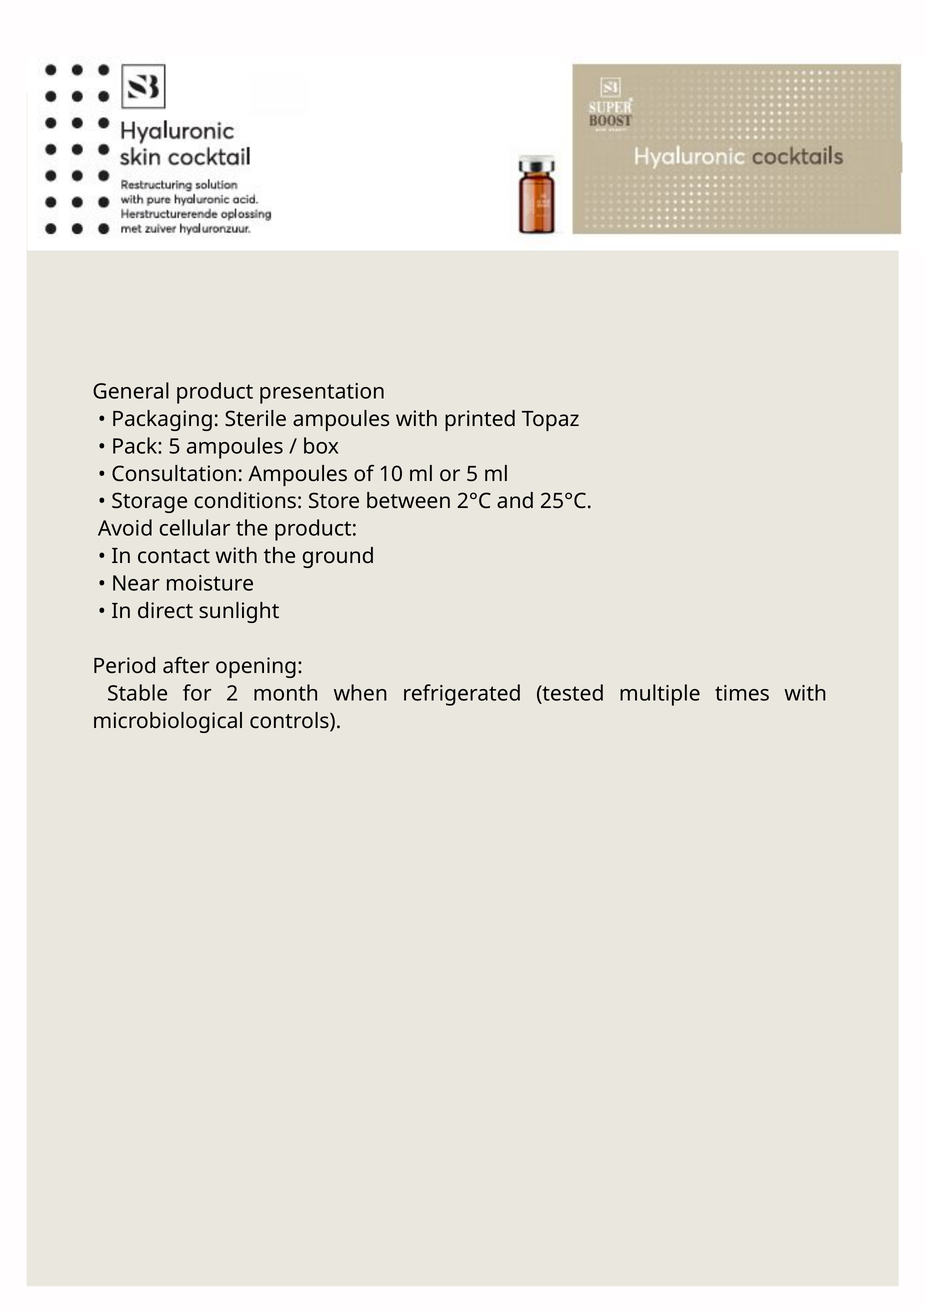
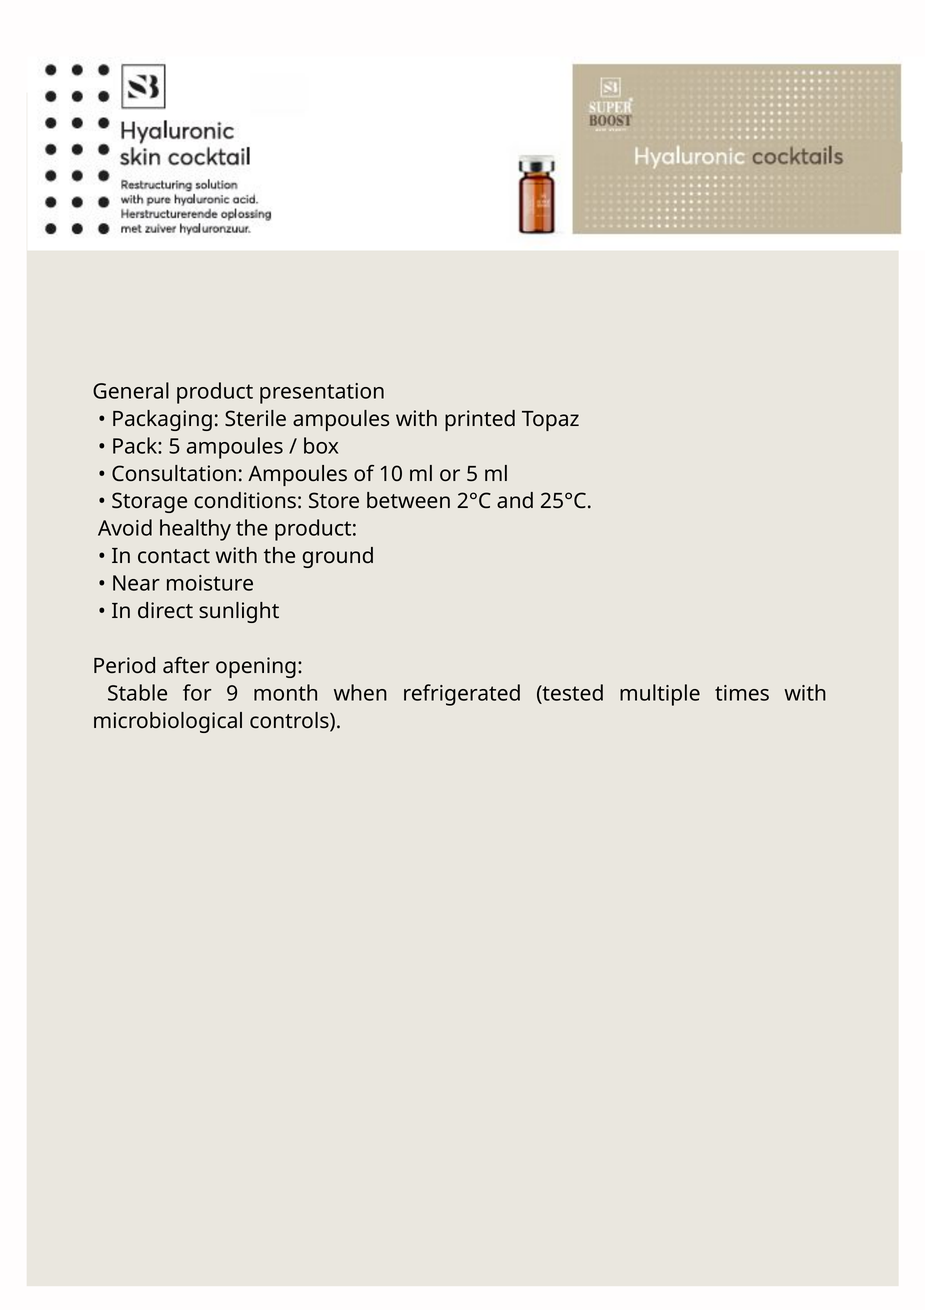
cellular: cellular -> healthy (195, 529)
2: 2 -> 9 (232, 693)
